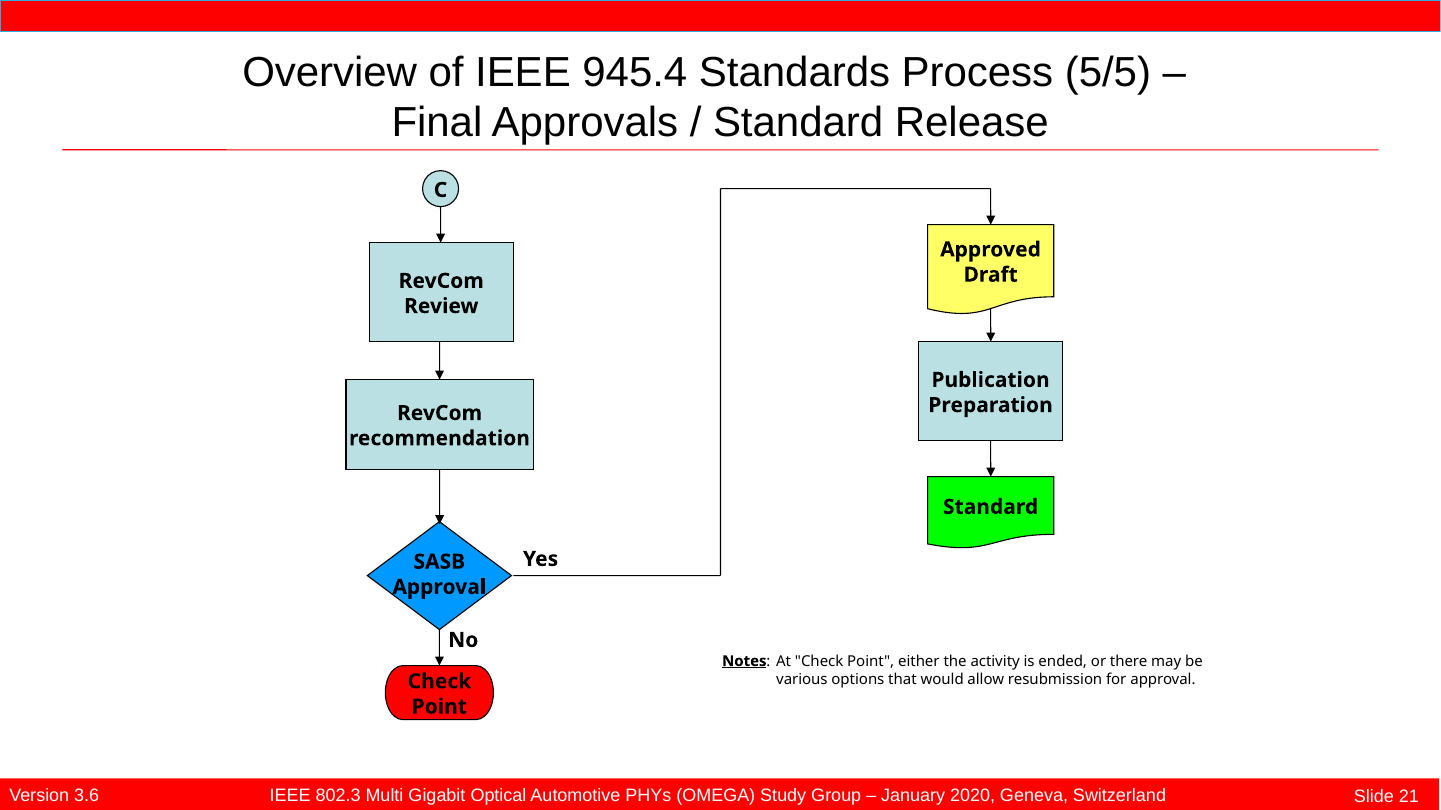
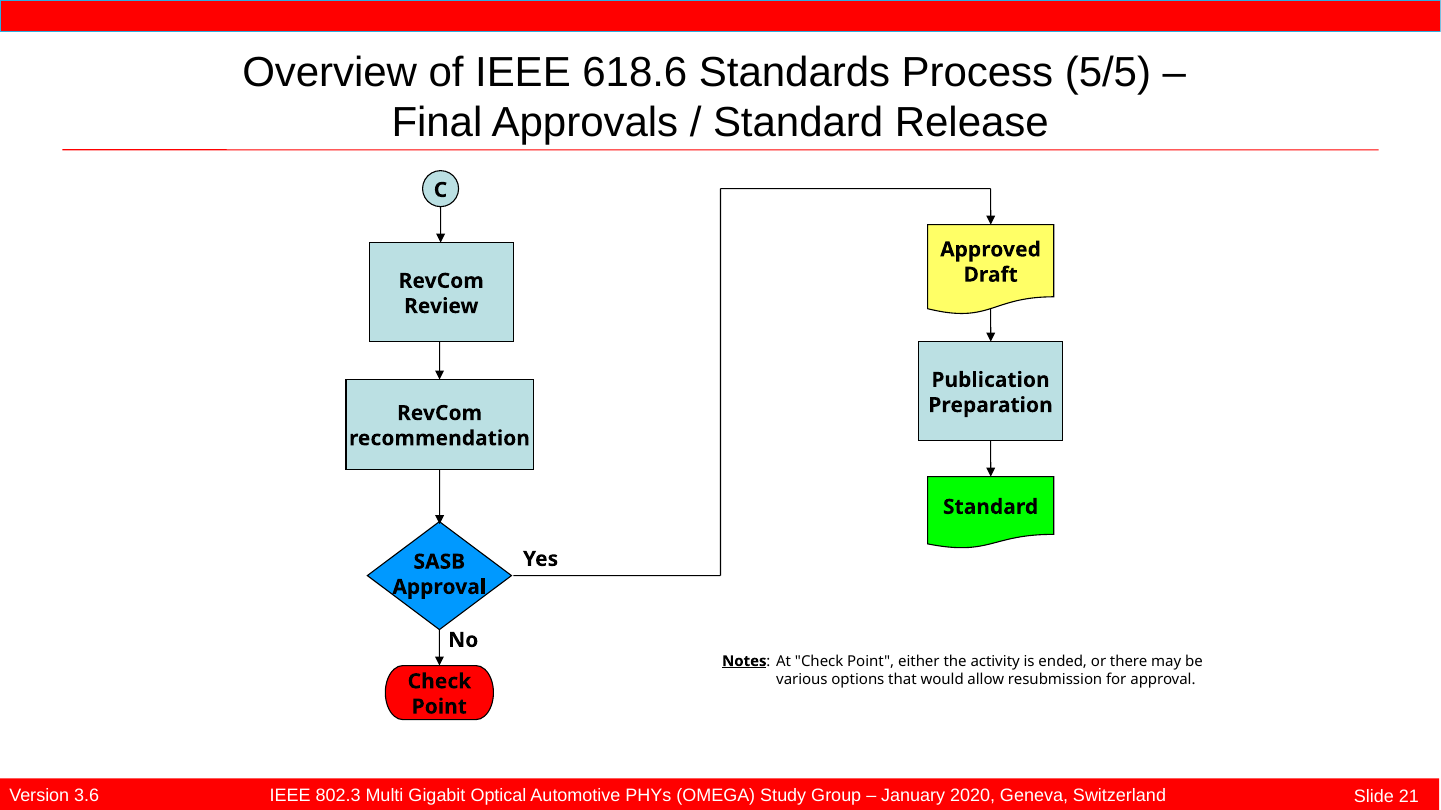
945.4: 945.4 -> 618.6 (635, 72)
